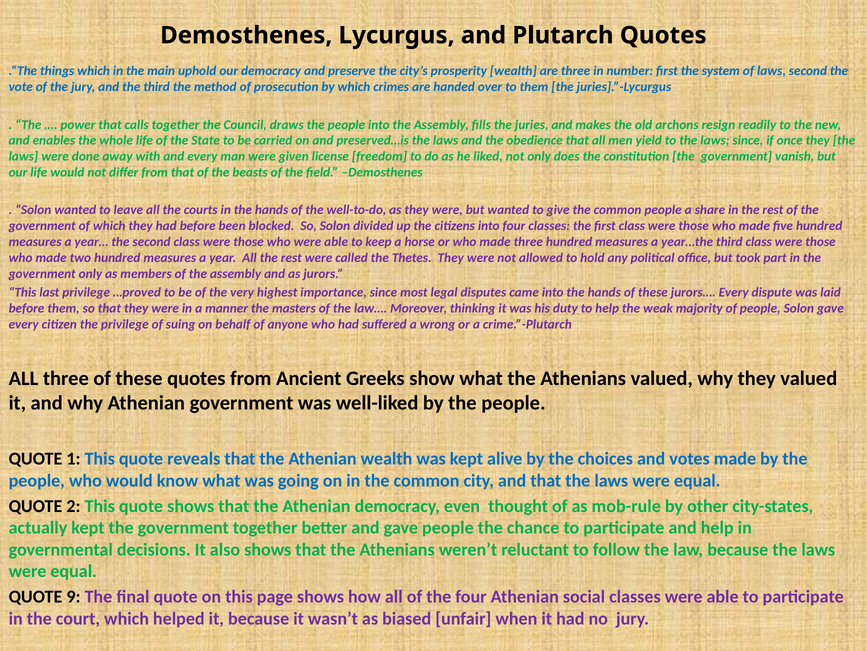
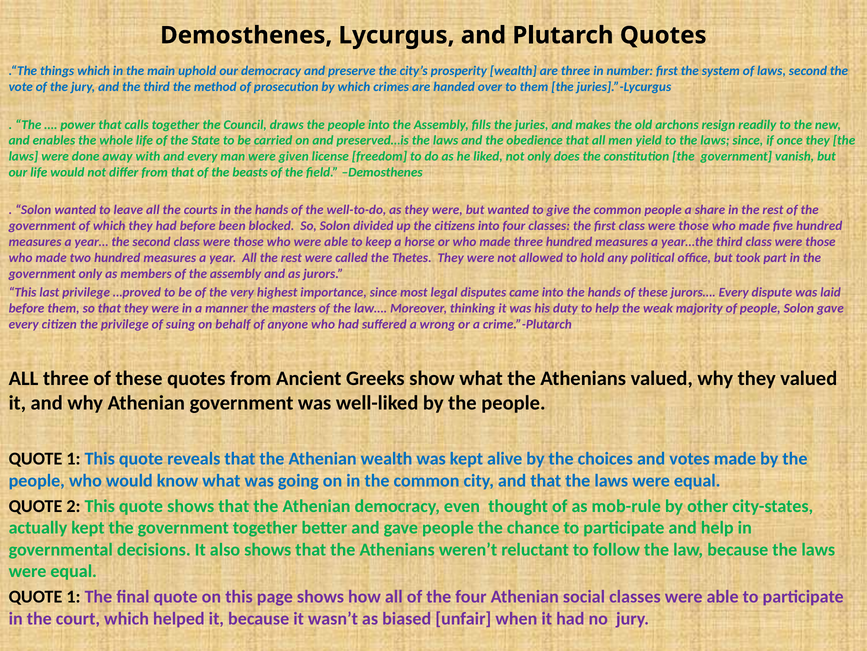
9: 9 -> 1 (73, 596)
